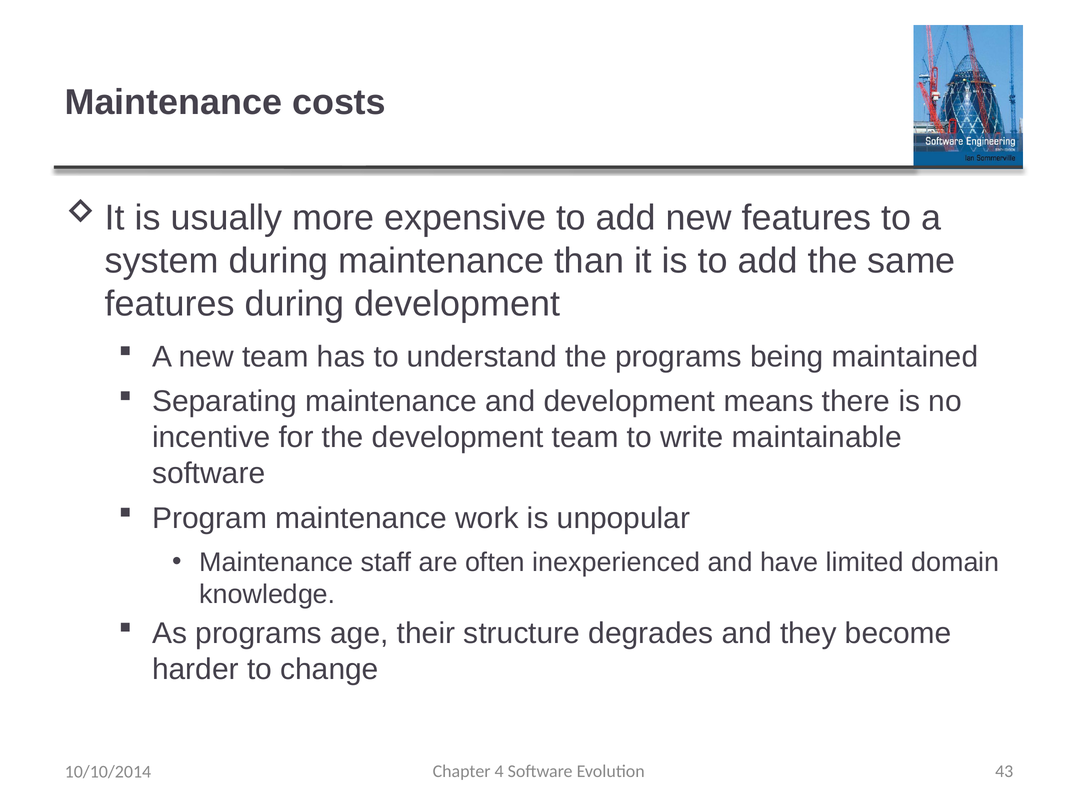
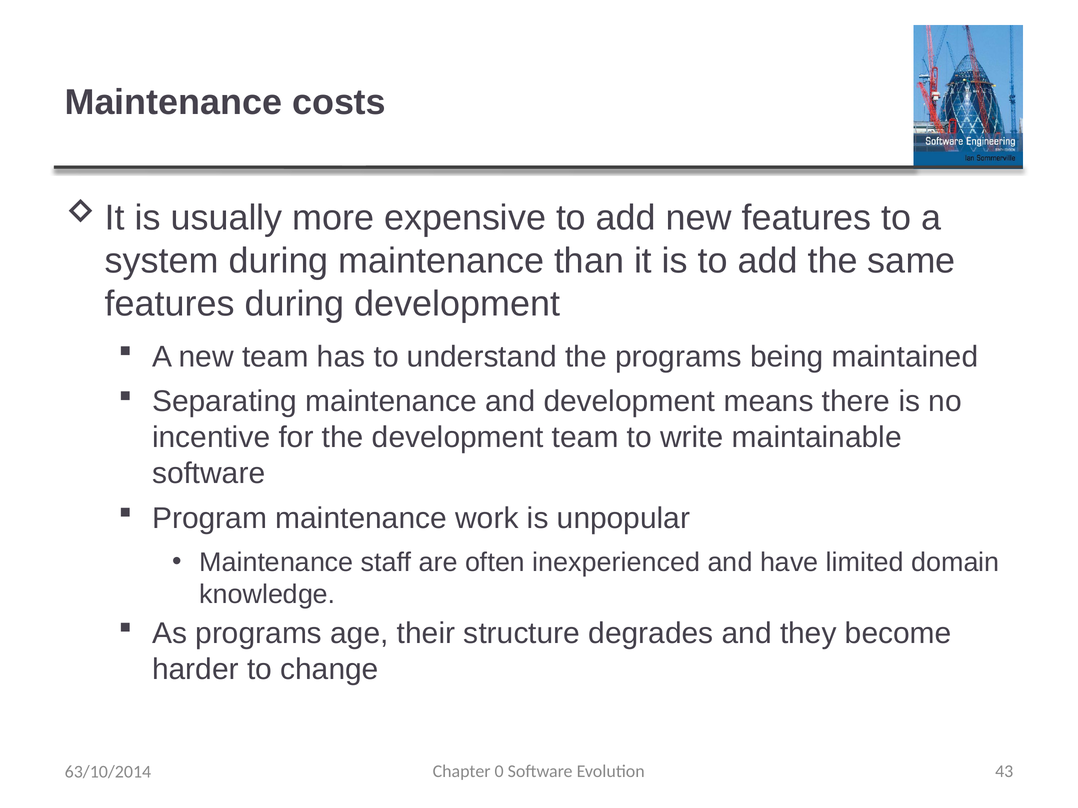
4: 4 -> 0 (499, 772)
10/10/2014: 10/10/2014 -> 63/10/2014 (108, 772)
